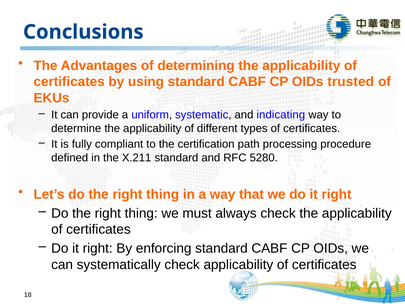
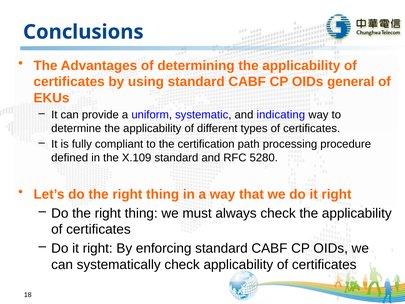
trusted: trusted -> general (351, 82)
X.211: X.211 -> X.109 (137, 158)
